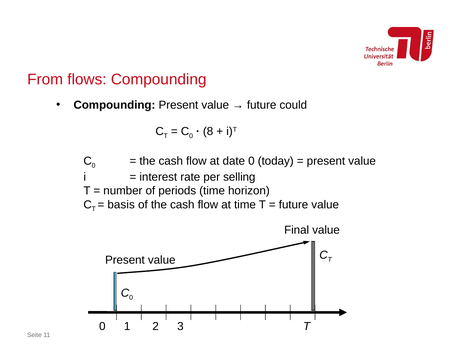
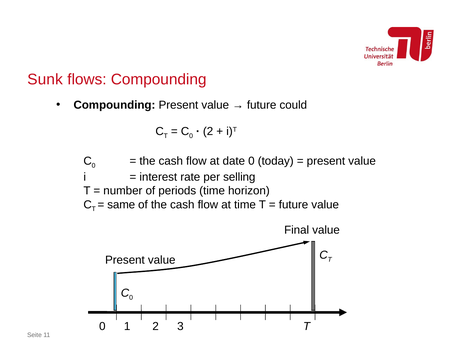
From: From -> Sunk (45, 79)
8: 8 -> 2 (208, 131)
basis: basis -> same (121, 204)
